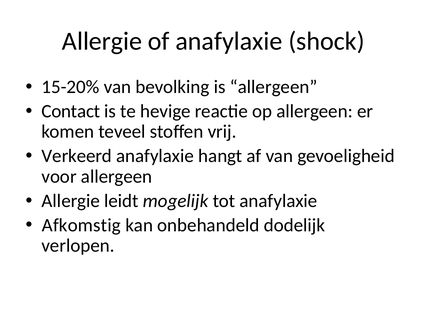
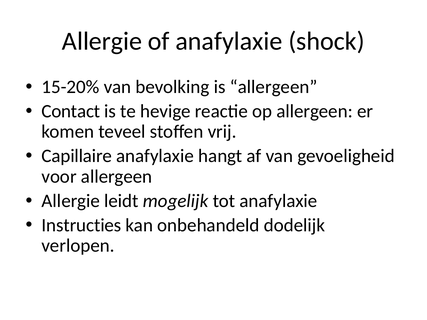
Verkeerd: Verkeerd -> Capillaire (77, 156)
Afkomstig: Afkomstig -> Instructies (82, 225)
